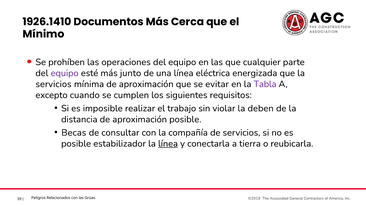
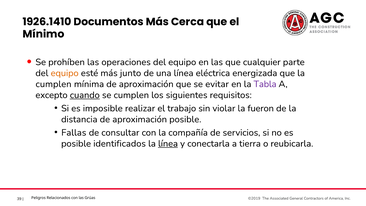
equipo colour: purple -> orange (65, 73)
servicios: servicios -> cumplen (54, 84)
cuando underline: none -> present (85, 95)
deben: deben -> fueron (261, 108)
Becas: Becas -> Fallas (74, 133)
estabilizador: estabilizador -> identificados (120, 143)
